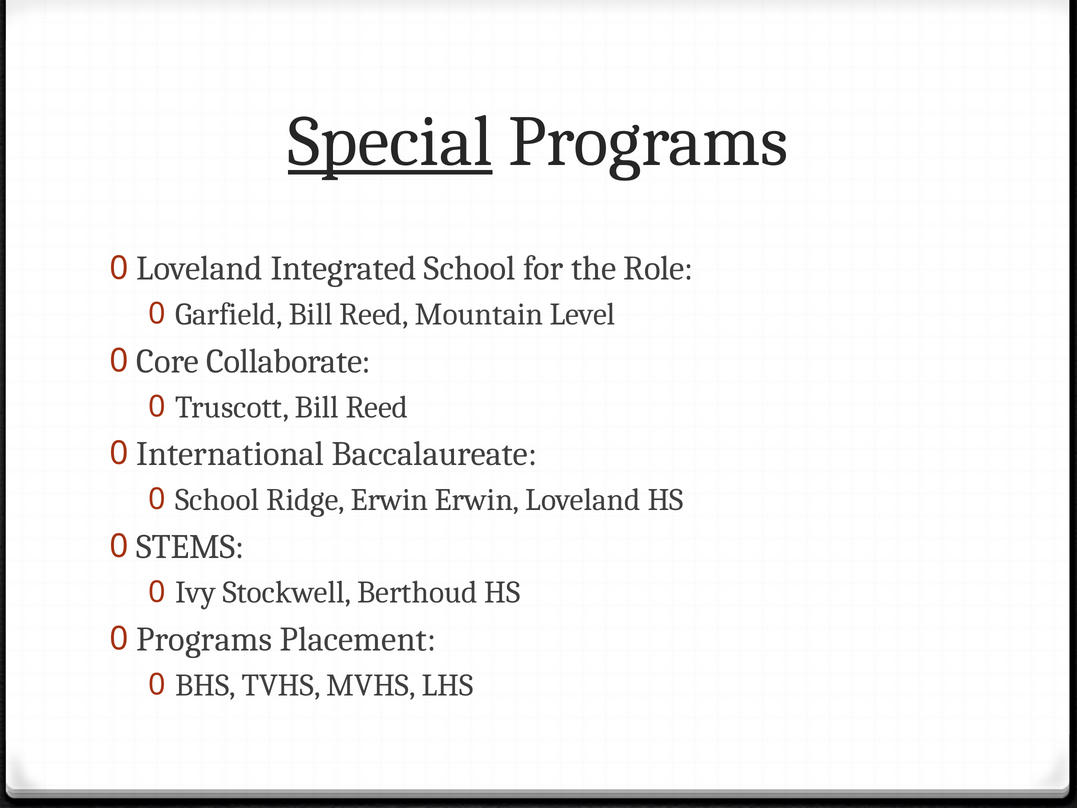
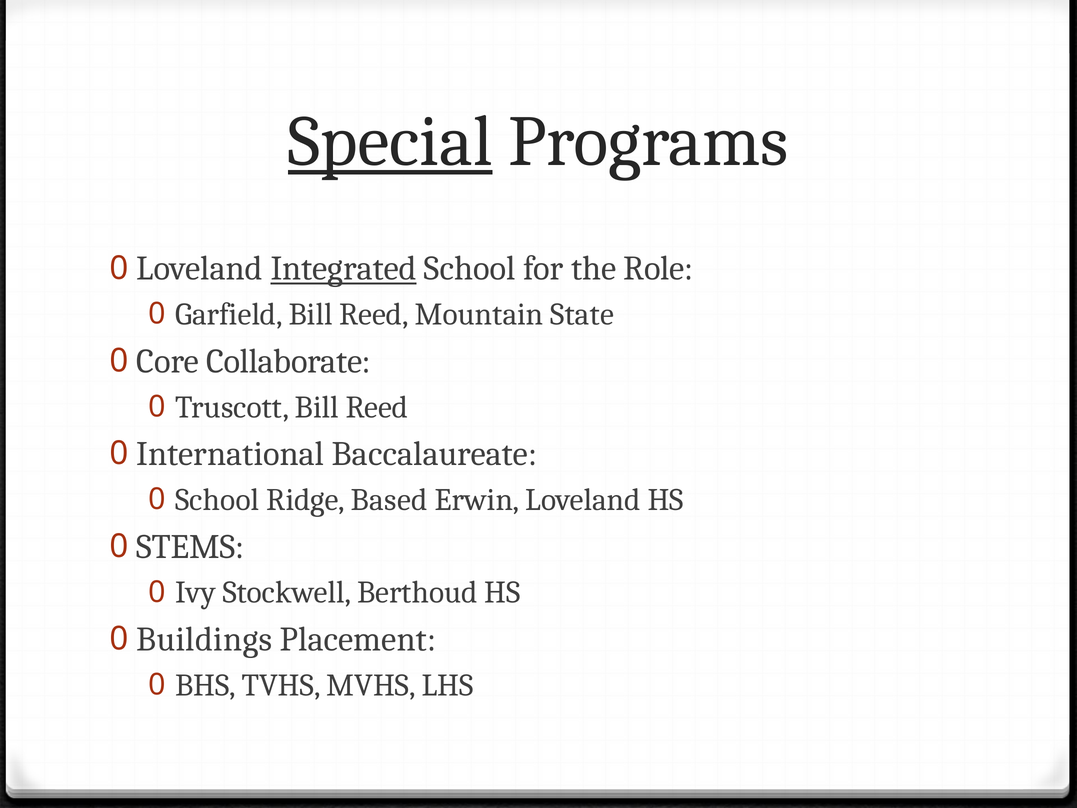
Integrated underline: none -> present (344, 269)
Level: Level -> State (582, 314)
Ridge Erwin: Erwin -> Based (389, 500)
Programs: Programs -> Buildings (204, 639)
